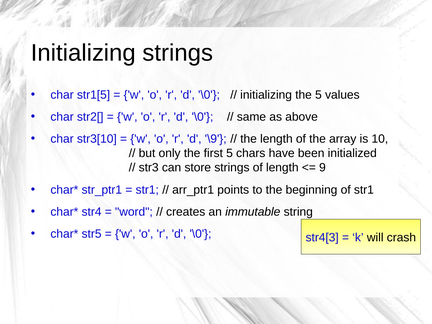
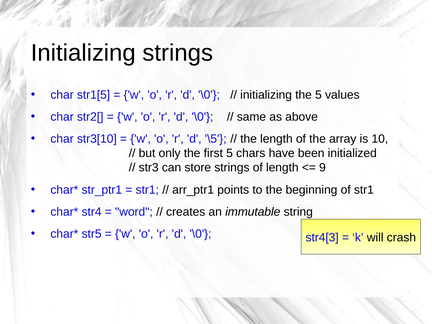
\9: \9 -> \5 (216, 139)
